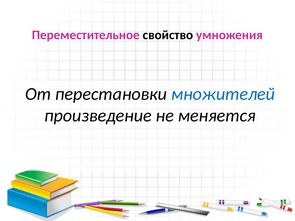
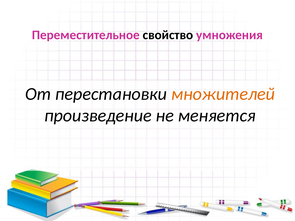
множителей colour: blue -> orange (223, 94)
